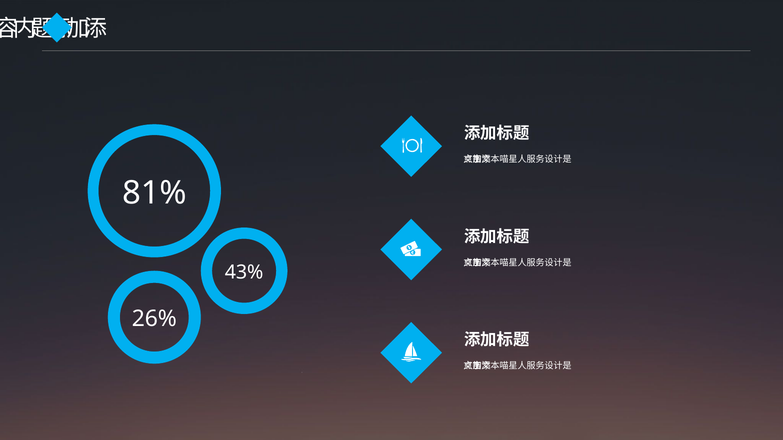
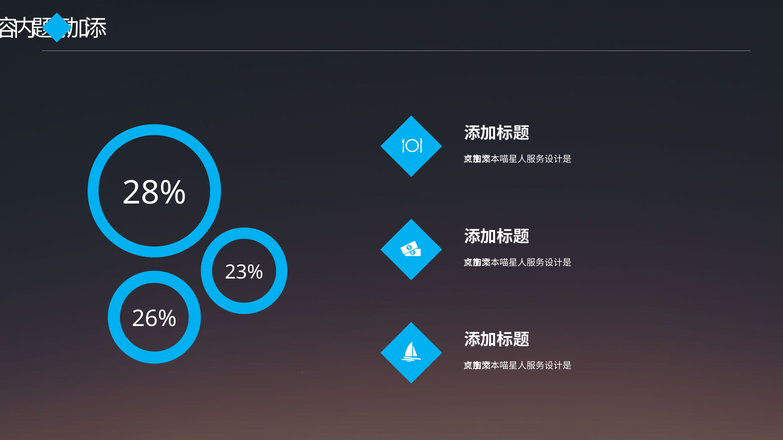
81%: 81% -> 28% (154, 193)
43%: 43% -> 23% (244, 272)
